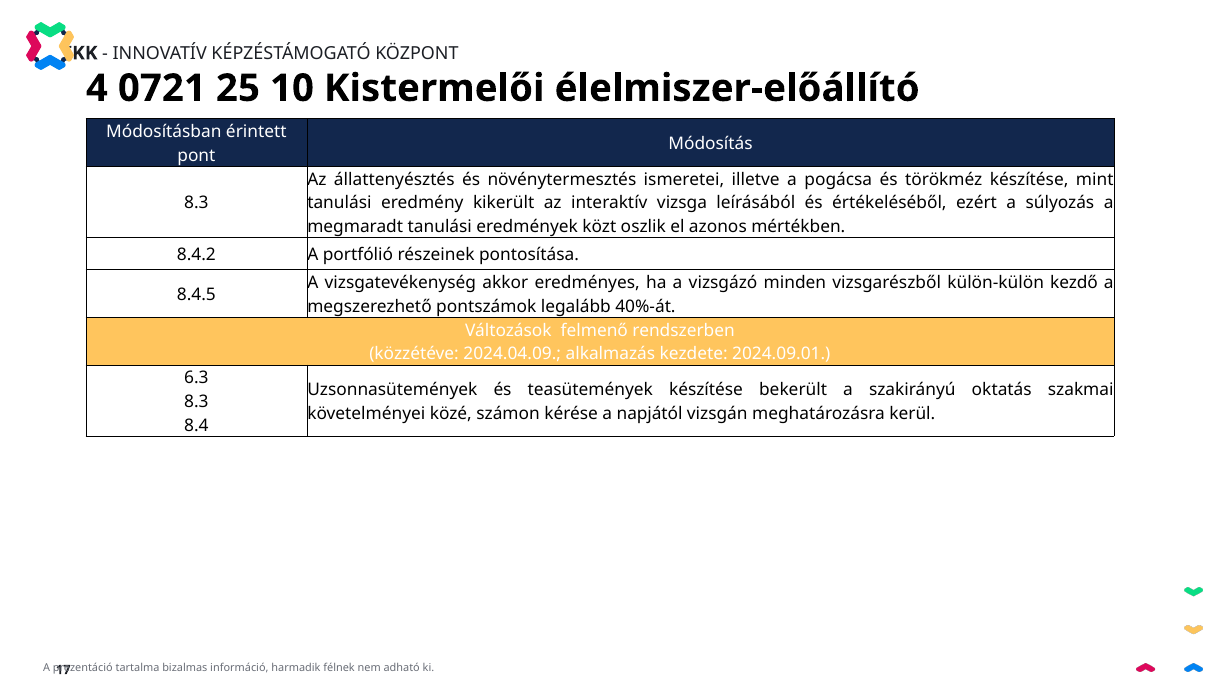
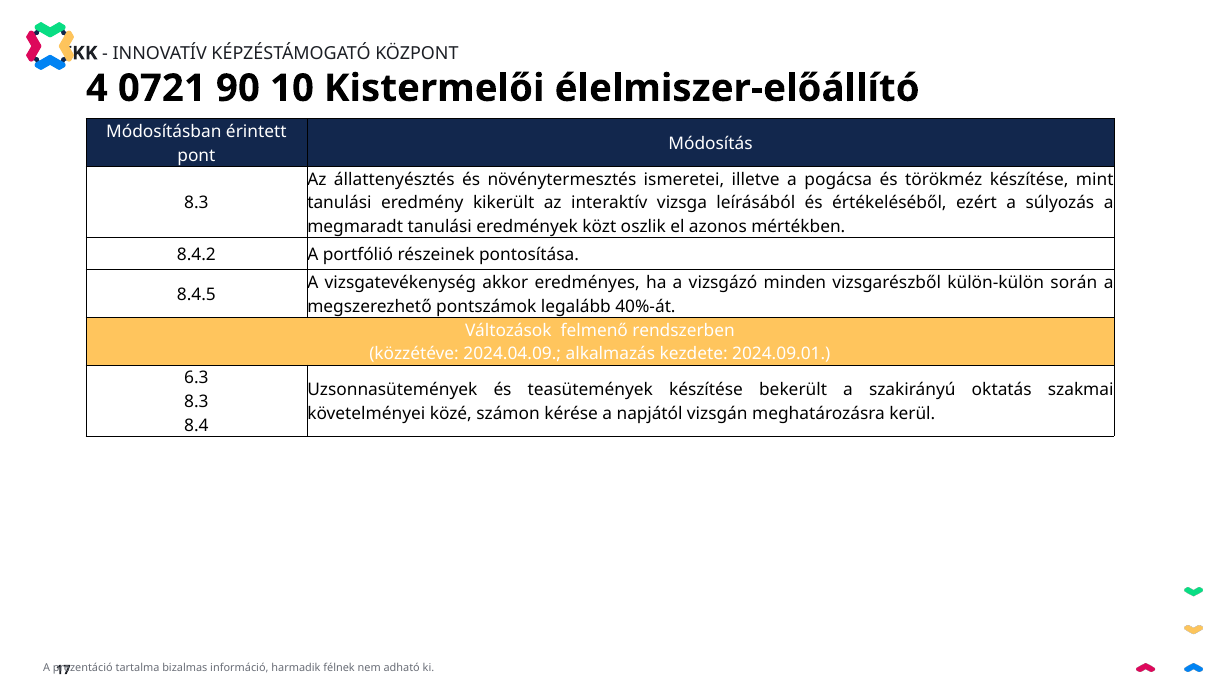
25: 25 -> 90 (238, 88)
kezdő: kezdő -> során (1074, 283)
